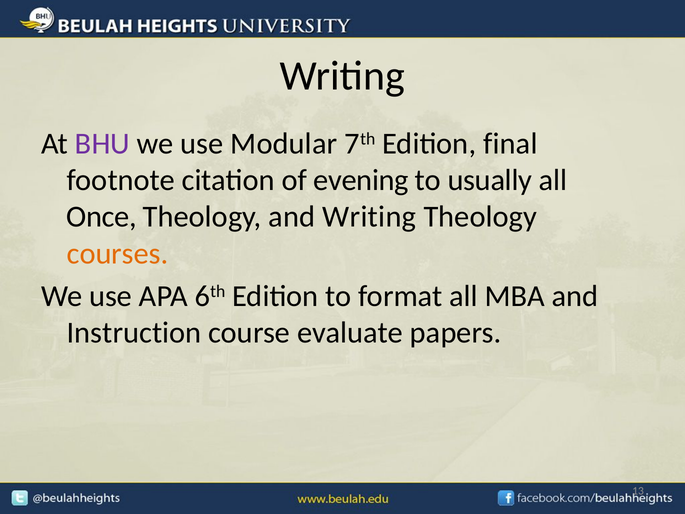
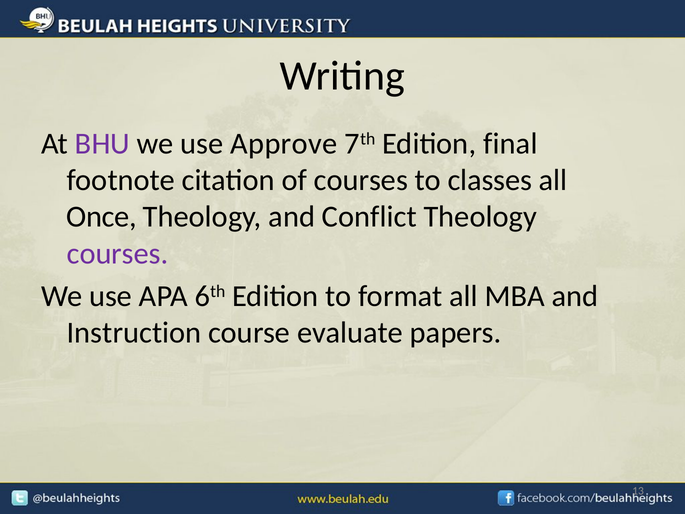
Modular: Modular -> Approve (284, 144)
of evening: evening -> courses (361, 180)
usually: usually -> classes (490, 180)
and Writing: Writing -> Conflict (369, 217)
courses colour: orange -> purple (118, 253)
